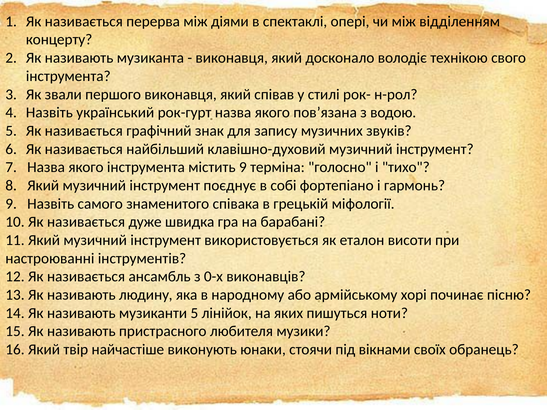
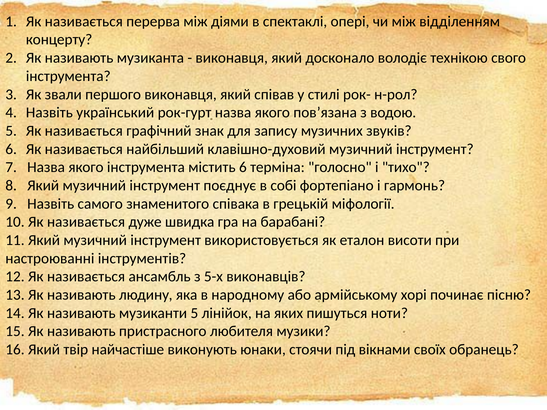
містить 9: 9 -> 6 (243, 167)
0-х: 0-х -> 5-х (213, 277)
